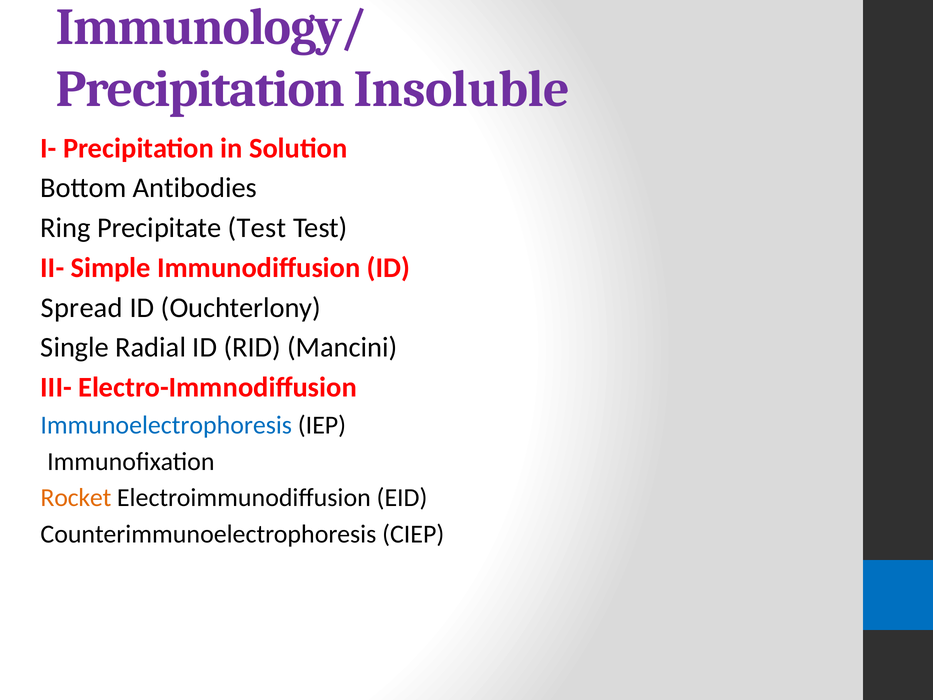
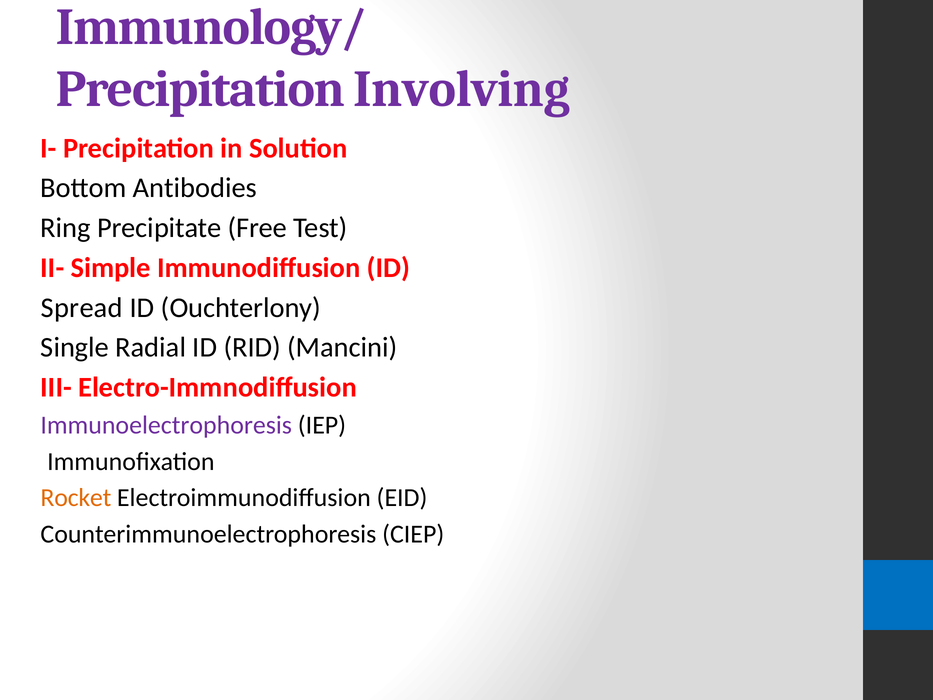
Insoluble: Insoluble -> Involving (462, 89)
Precipitate Test: Test -> Free (257, 228)
Immunoelectrophoresis colour: blue -> purple (166, 425)
